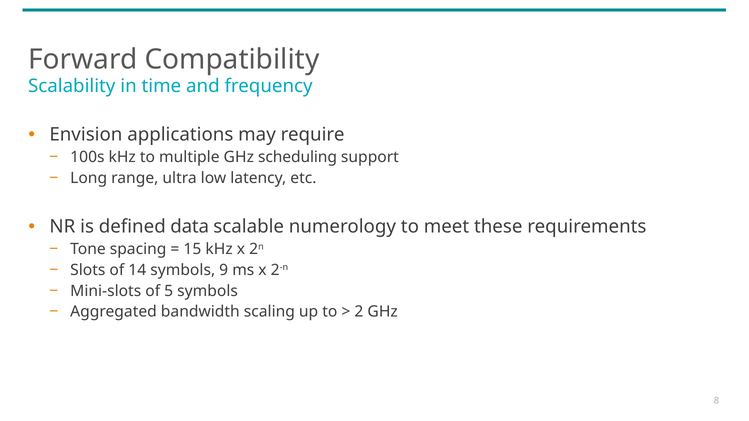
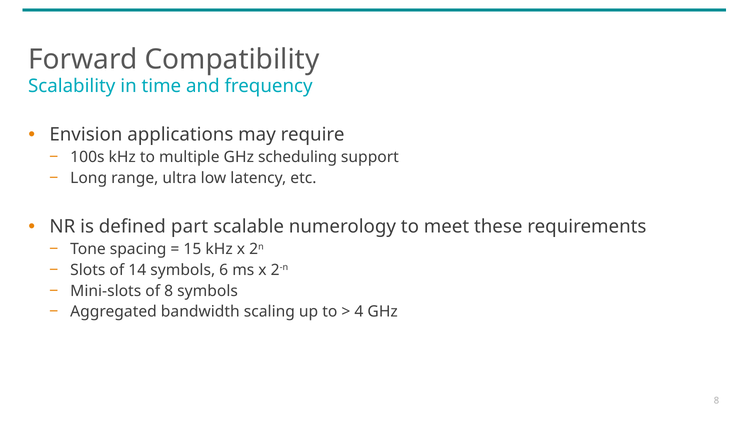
data: data -> part (189, 227)
9: 9 -> 6 (224, 270)
of 5: 5 -> 8 (169, 291)
2: 2 -> 4 (359, 312)
